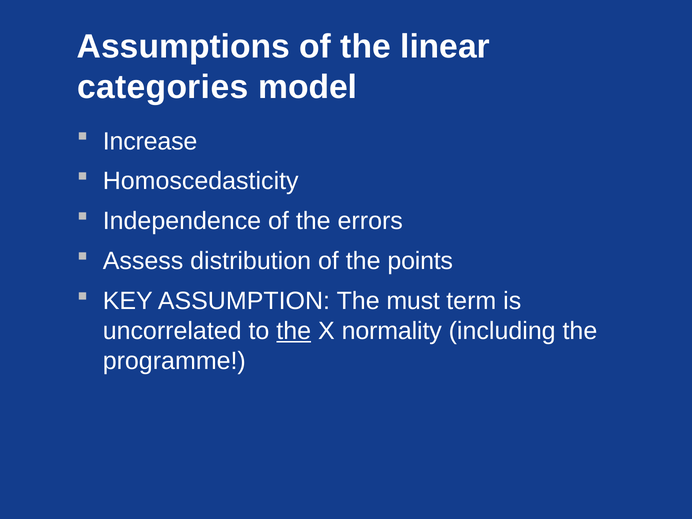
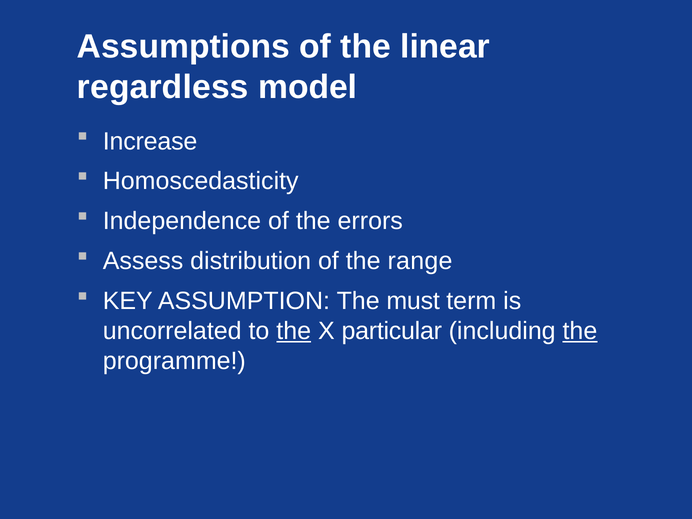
categories: categories -> regardless (163, 87)
points: points -> range (420, 261)
normality: normality -> particular (392, 331)
the underline: none -> present (580, 331)
